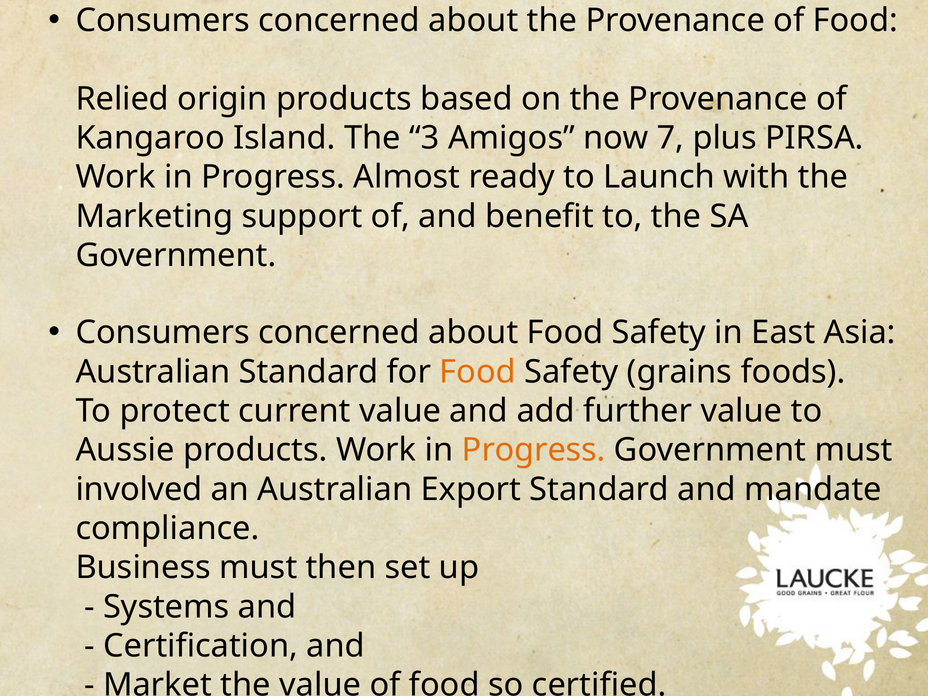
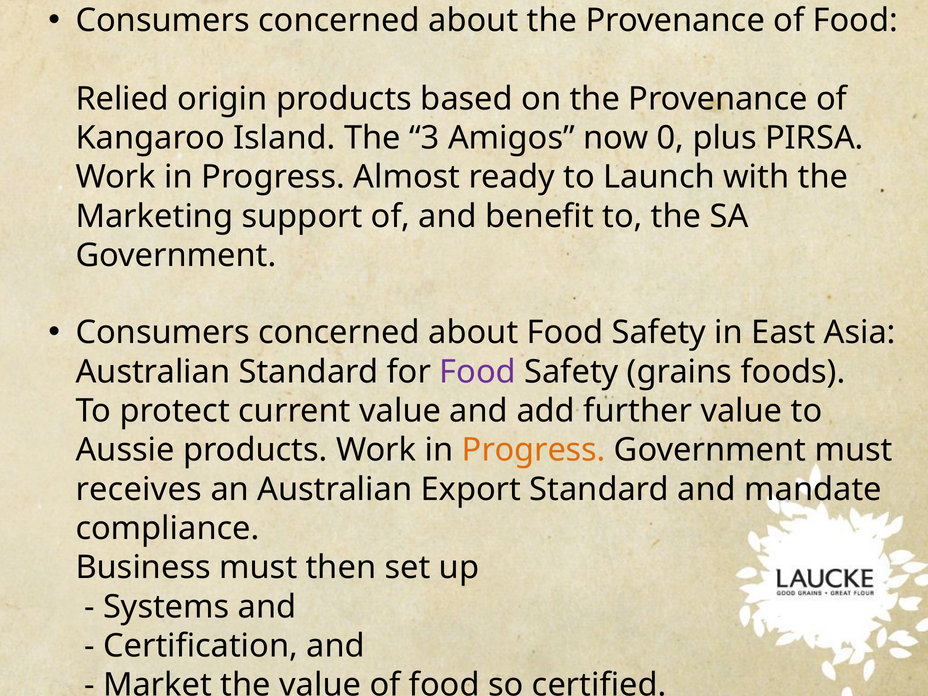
7: 7 -> 0 (670, 138)
Food colour: orange -> purple (478, 372)
involved: involved -> receives (139, 489)
